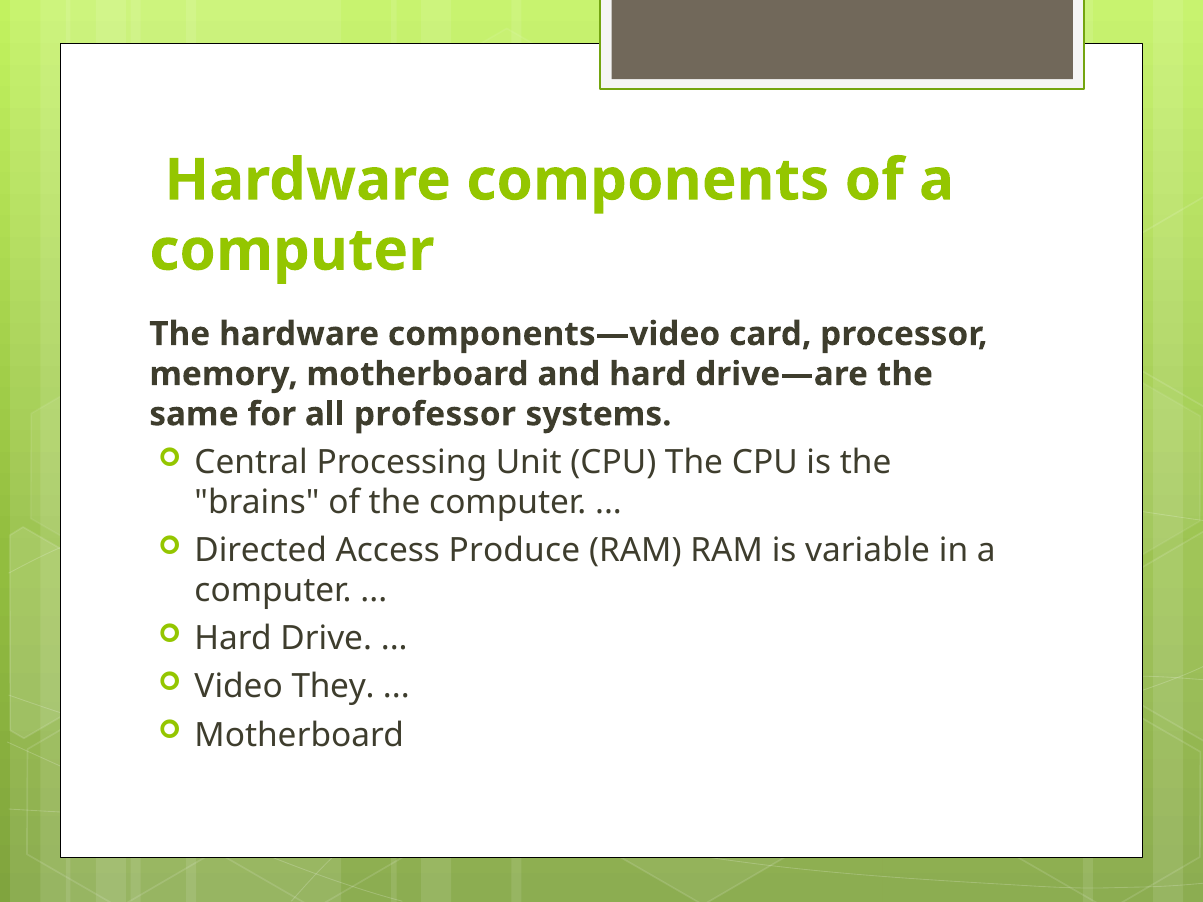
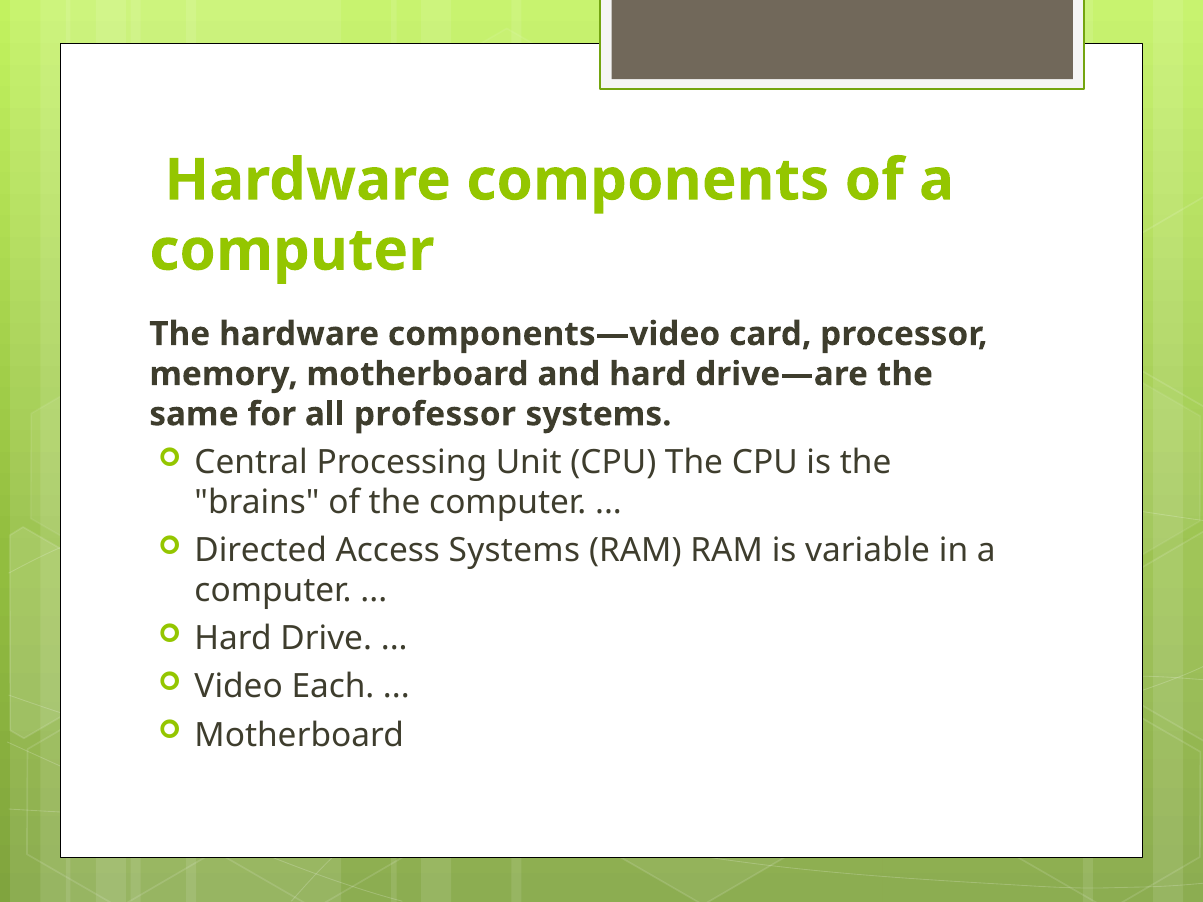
Access Produce: Produce -> Systems (514, 551)
They: They -> Each (333, 687)
